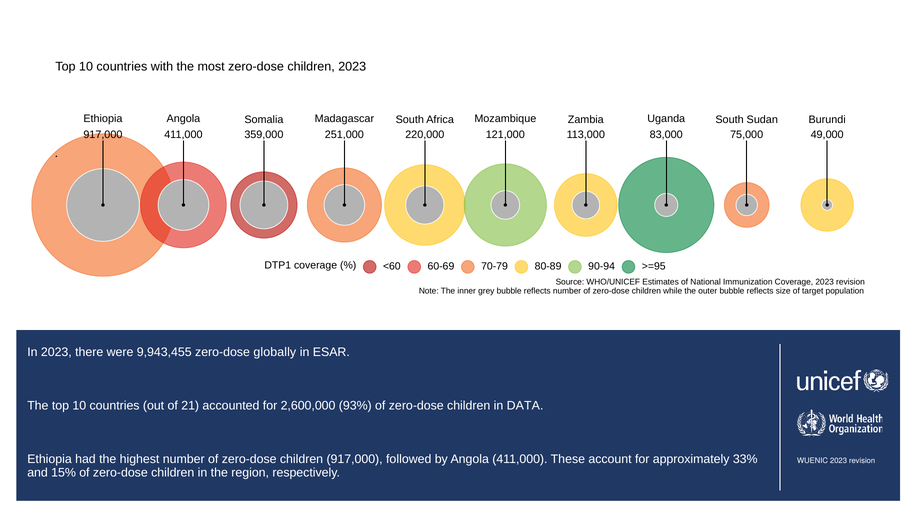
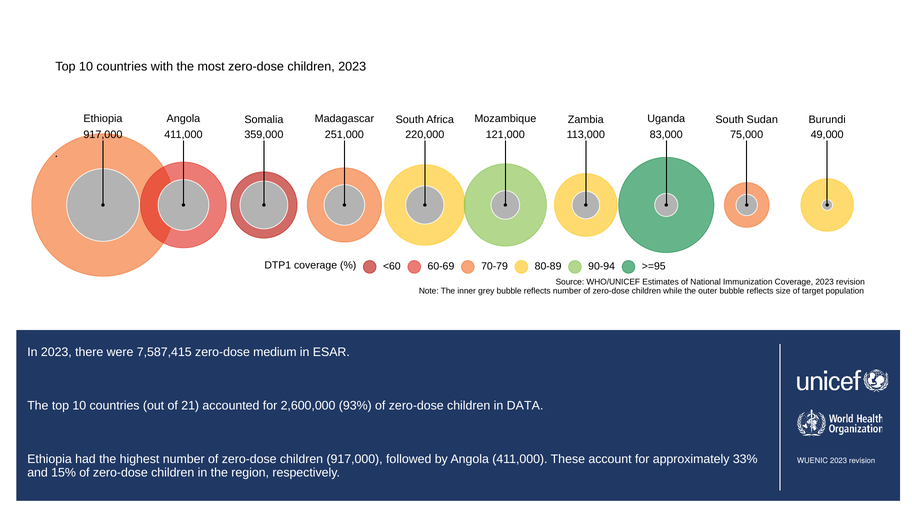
9,943,455: 9,943,455 -> 7,587,415 (164, 352)
globally: globally -> medium (275, 352)
